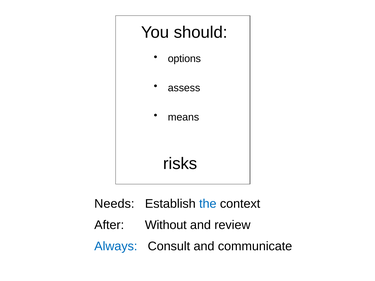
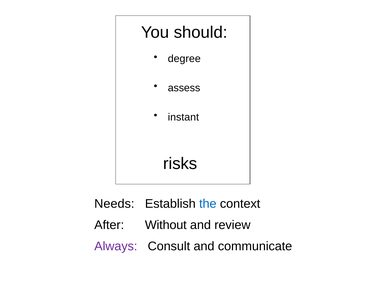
options: options -> degree (184, 59)
means: means -> instant (183, 117)
Always colour: blue -> purple (116, 246)
